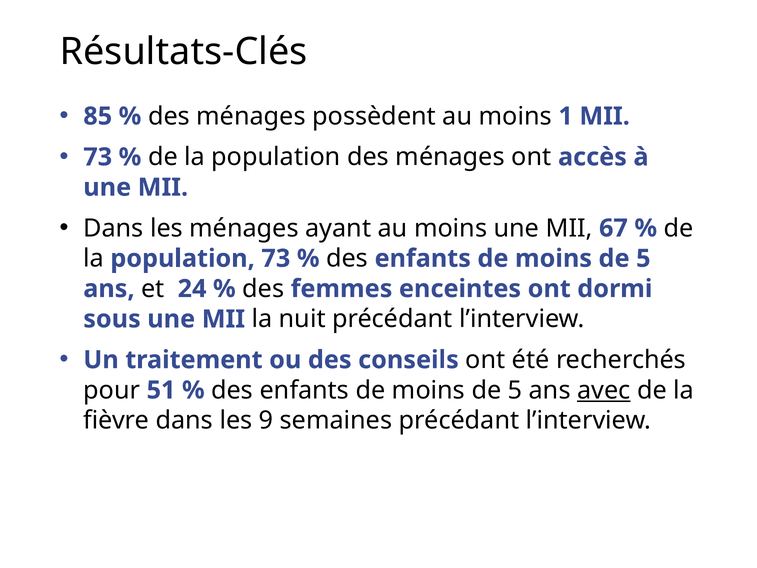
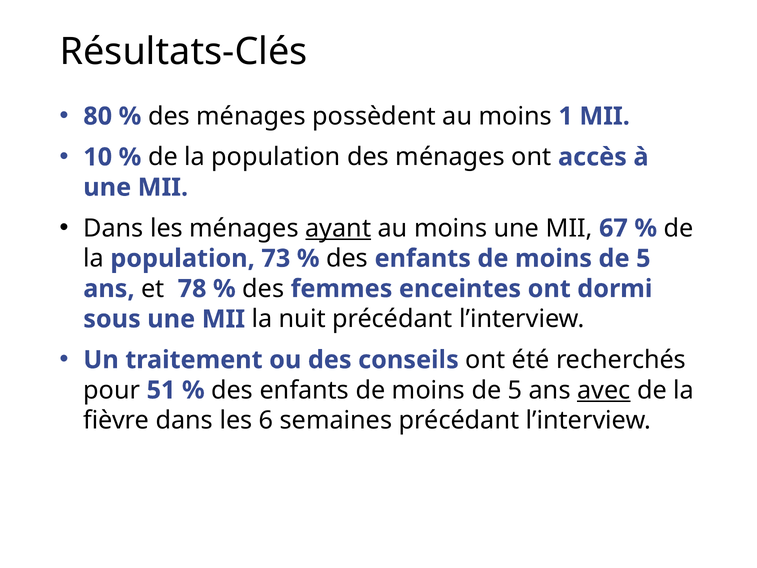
85: 85 -> 80 (98, 116)
73: 73 -> 10 (98, 157)
ayant underline: none -> present (338, 228)
24: 24 -> 78 (192, 289)
9: 9 -> 6 (266, 420)
